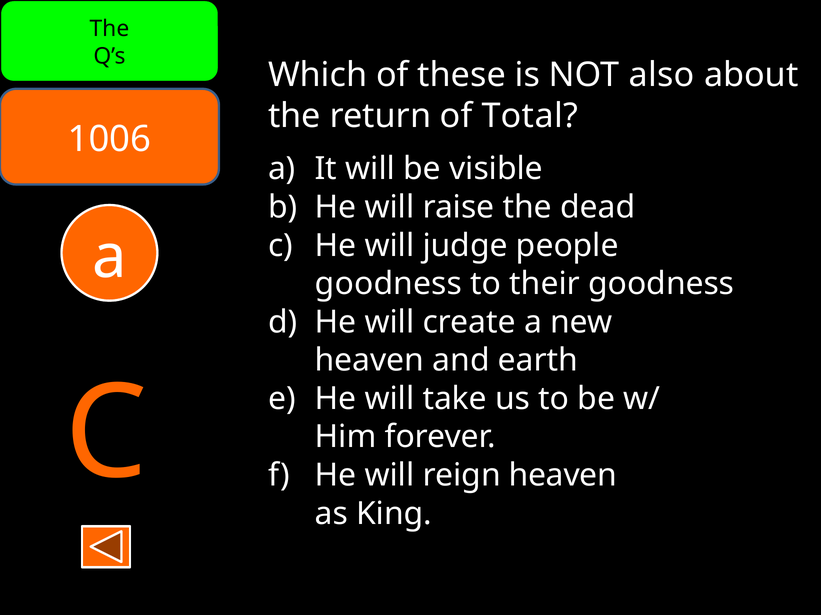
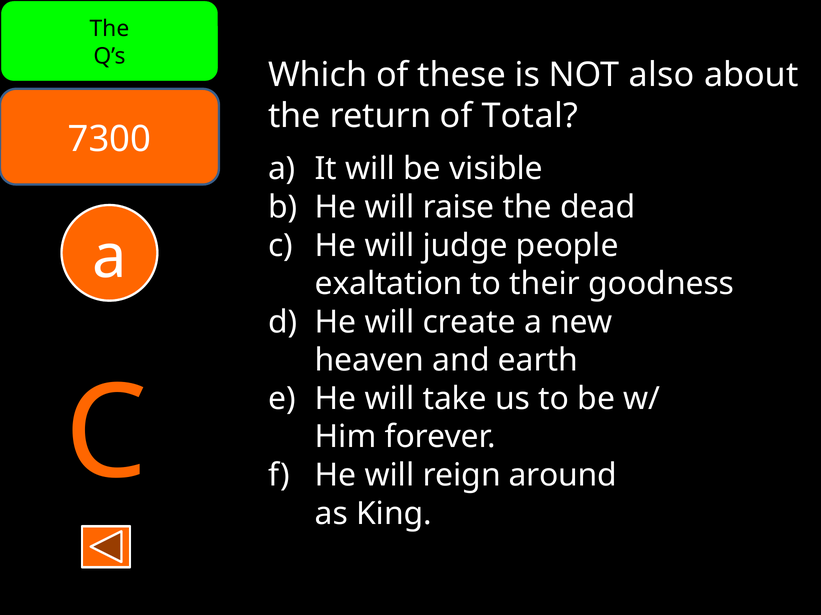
1006: 1006 -> 7300 (109, 139)
goodness: goodness -> exaltation (389, 284)
reign heaven: heaven -> around (563, 476)
